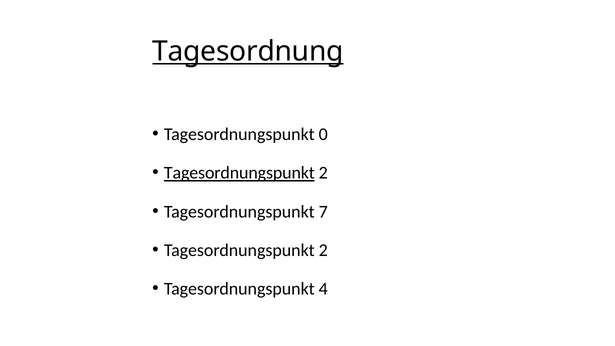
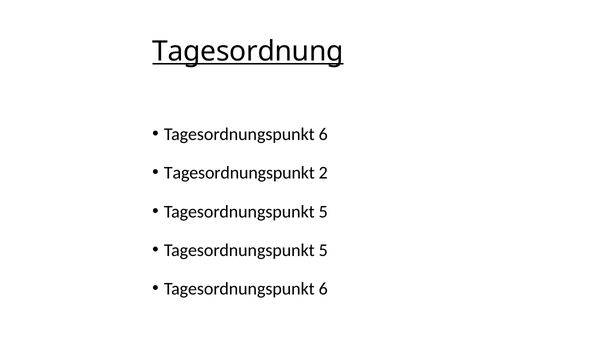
0: 0 -> 6 (323, 134)
Tagesordnungspunkt underline: present -> none (239, 173)
7: 7 -> 5 (323, 212)
2: 2 -> 5 (323, 250)
4: 4 -> 6 (323, 289)
